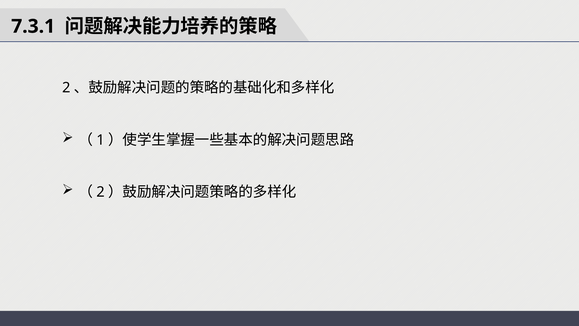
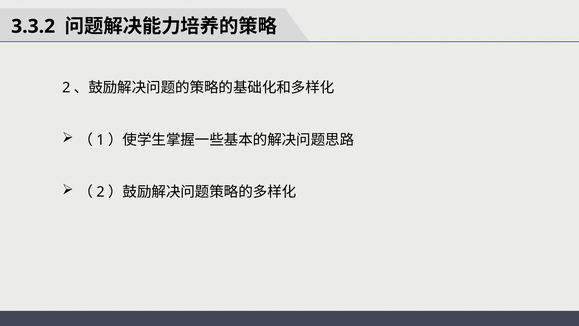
7.3.1: 7.3.1 -> 3.3.2 (33, 26)
